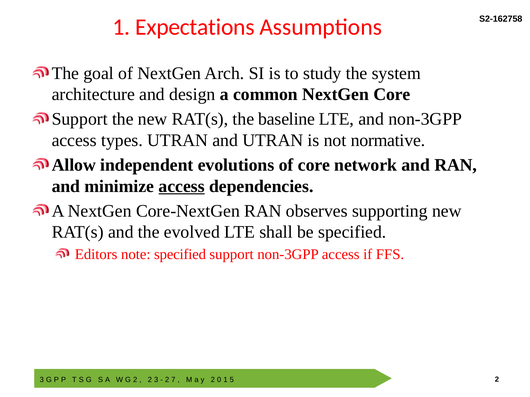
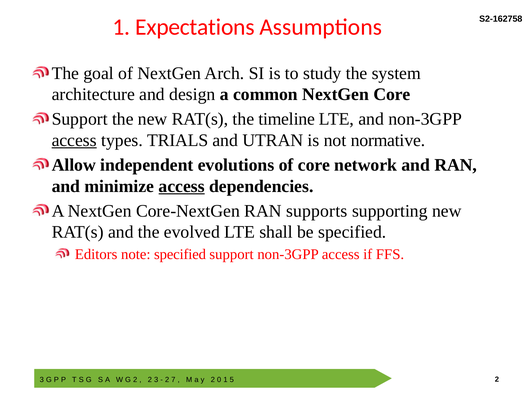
baseline: baseline -> timeline (287, 119)
access underline: none -> present (74, 141)
types UTRAN: UTRAN -> TRIALS (178, 141)
observes: observes -> supports (317, 211)
